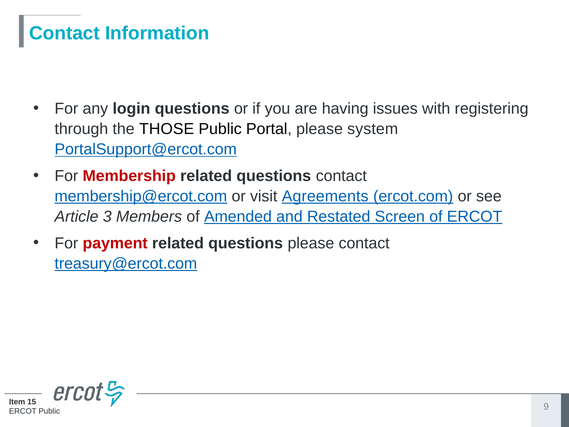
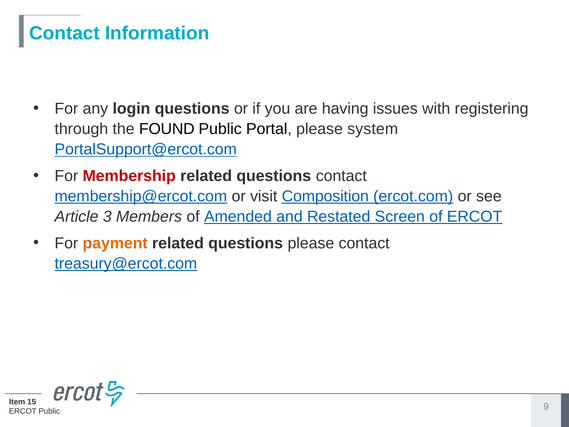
THOSE: THOSE -> FOUND (167, 129)
Agreements: Agreements -> Composition (325, 196)
payment colour: red -> orange (115, 243)
